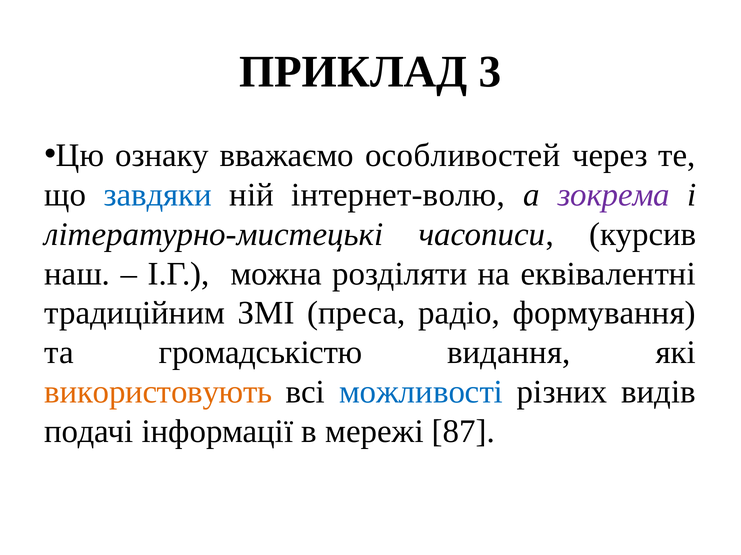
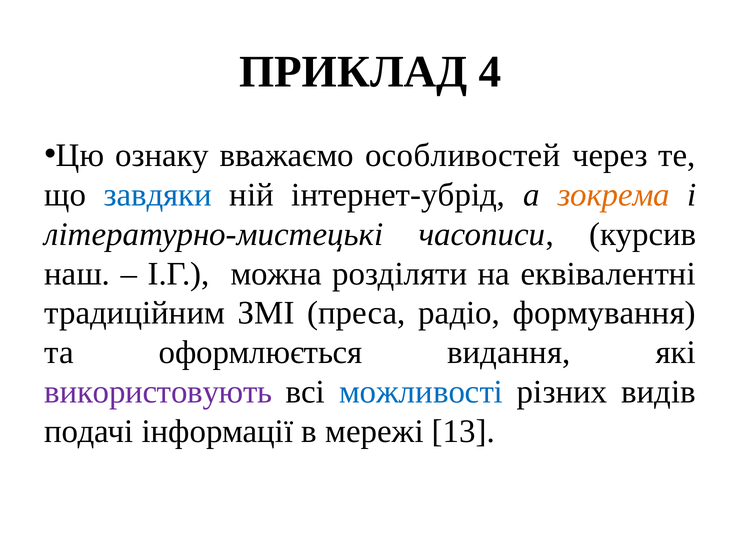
3: 3 -> 4 (490, 72)
інтернет-волю: інтернет-волю -> інтернет-убрід (398, 195)
зокрема colour: purple -> orange (614, 195)
громадськістю: громадськістю -> оформлюється (261, 353)
використовують colour: orange -> purple (158, 393)
87: 87 -> 13 (463, 432)
